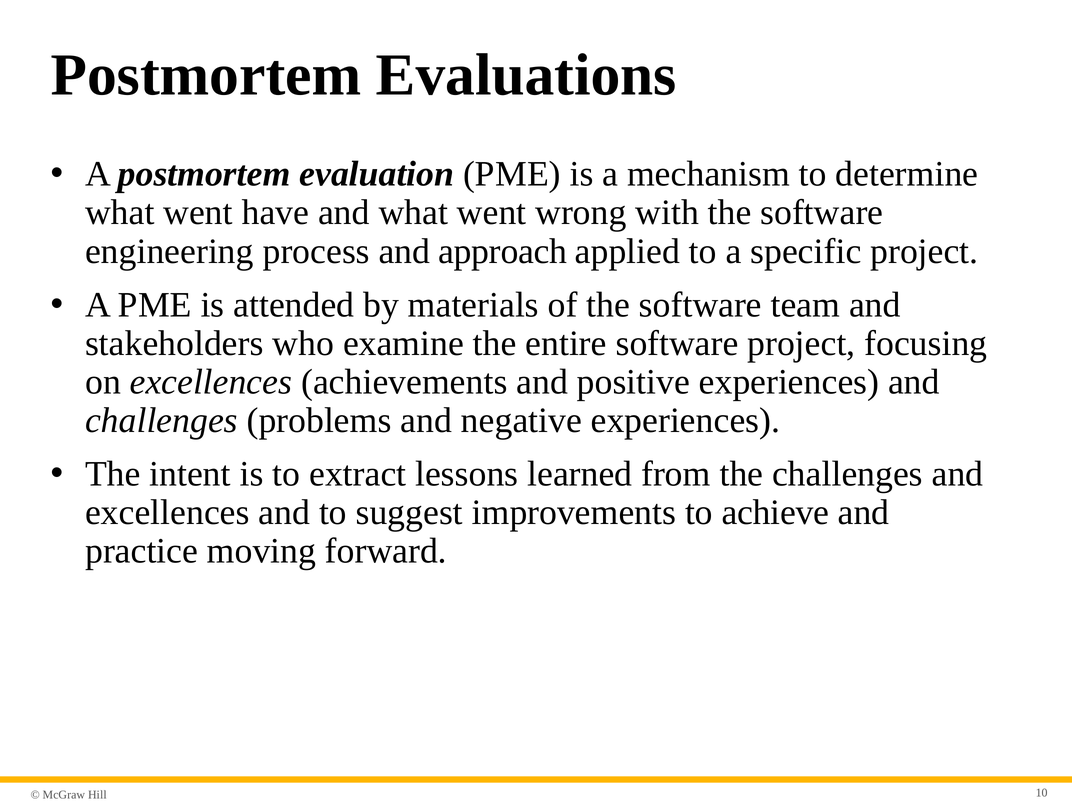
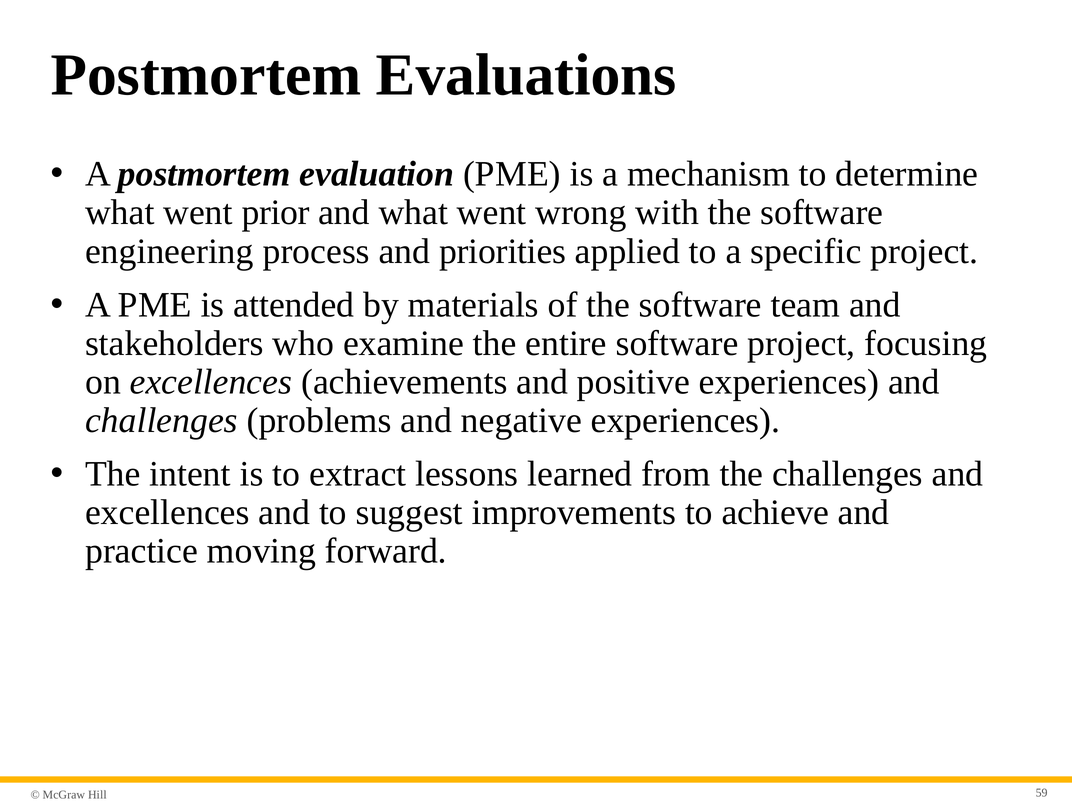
have: have -> prior (276, 213)
approach: approach -> priorities (503, 251)
10: 10 -> 59 (1042, 793)
